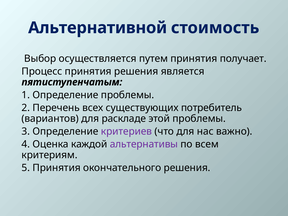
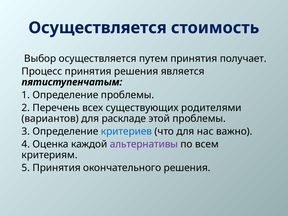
Альтернативной: Альтернативной -> Осуществляется (98, 28)
потребитель: потребитель -> родителями (211, 108)
критериев colour: purple -> blue (126, 131)
